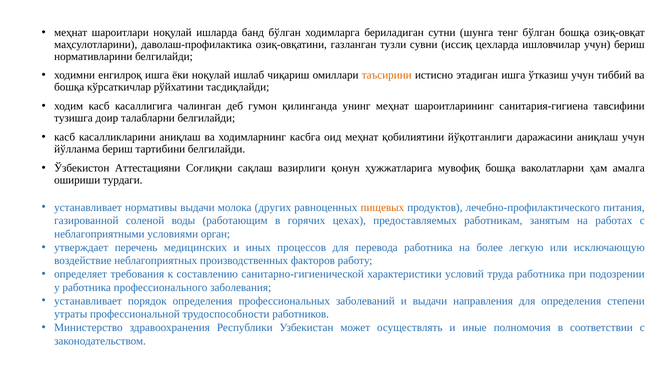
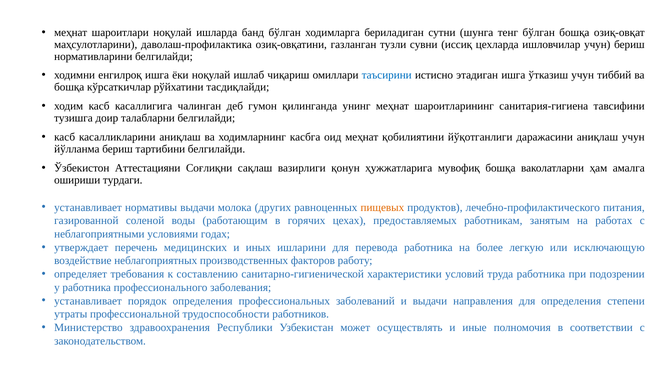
таъсирини colour: orange -> blue (387, 75)
орган: орган -> годах (215, 234)
процессов: процессов -> ишларини (302, 248)
